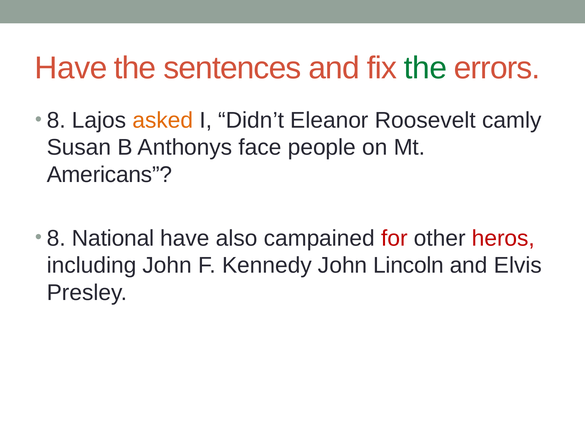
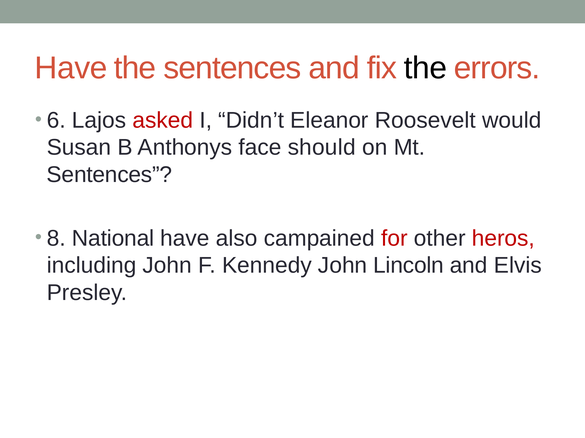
the colour: green -> black (425, 68)
8: 8 -> 6 (56, 121)
asked colour: orange -> red (163, 121)
camly: camly -> would (512, 121)
people: people -> should (322, 148)
Americans: Americans -> Sentences (109, 175)
